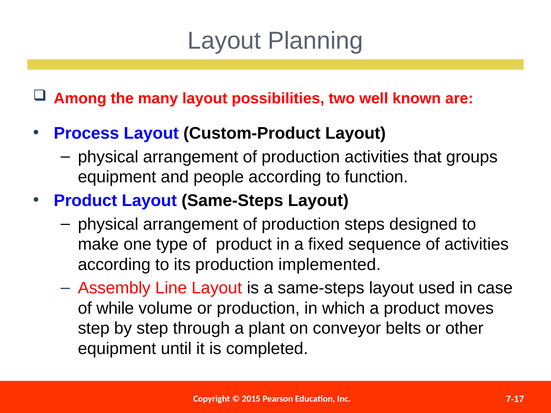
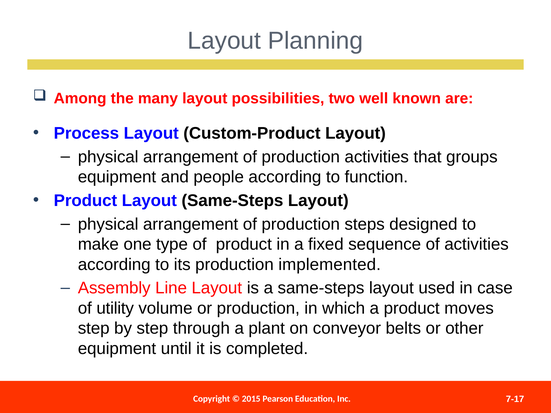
while: while -> utility (115, 308)
